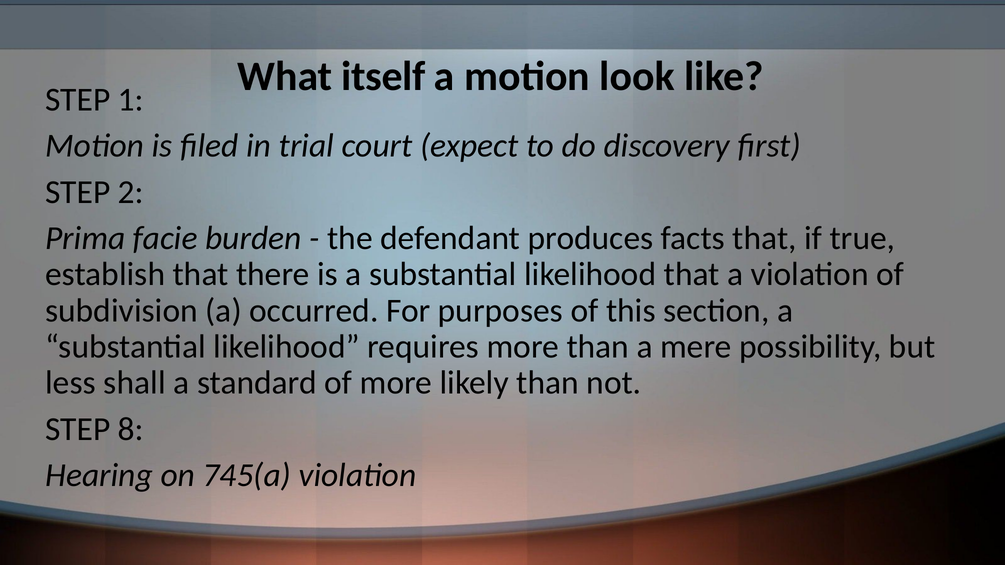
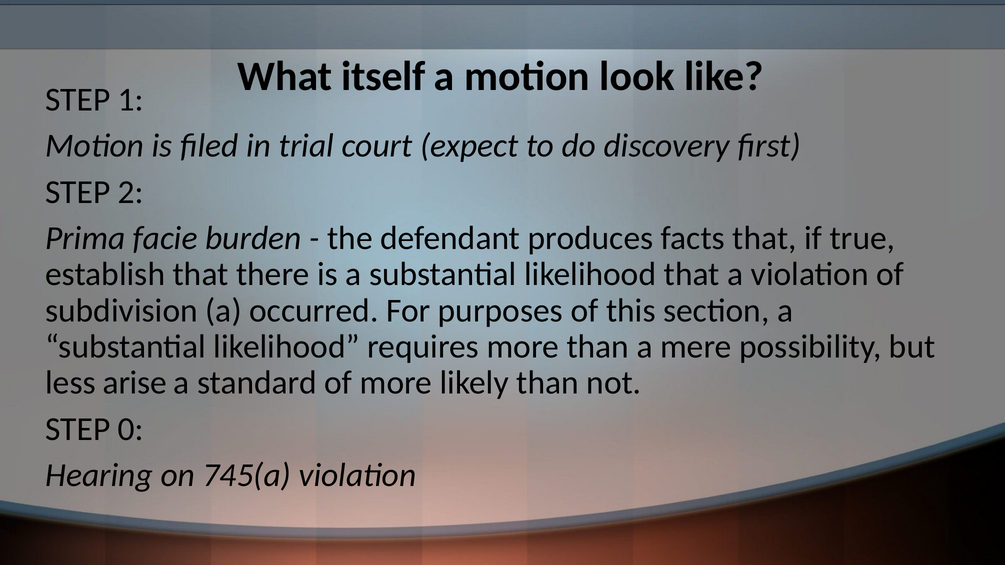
shall: shall -> arise (135, 383)
8: 8 -> 0 (131, 429)
